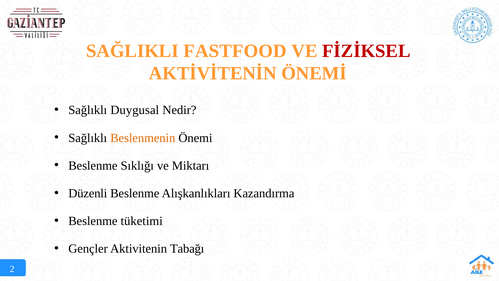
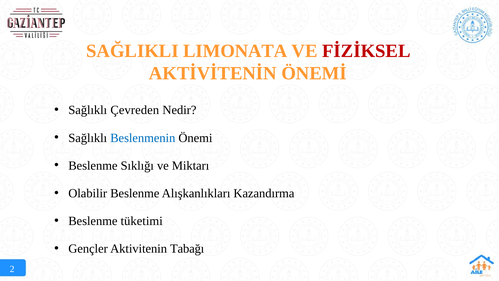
FASTFOOD: FASTFOOD -> LIMONATA (235, 51)
Duygusal: Duygusal -> Çevreden (135, 110)
Beslenmenin colour: orange -> blue (143, 138)
Düzenli: Düzenli -> Olabilir (88, 193)
